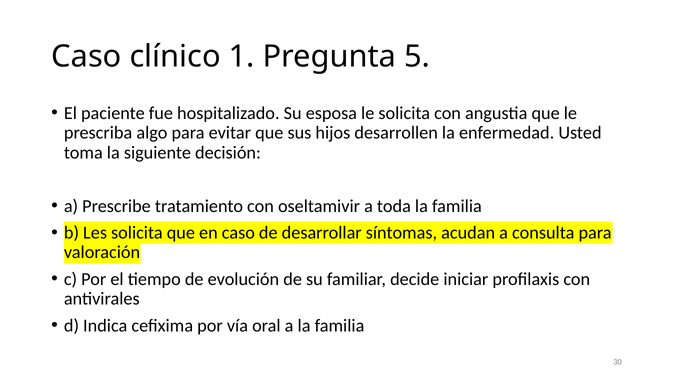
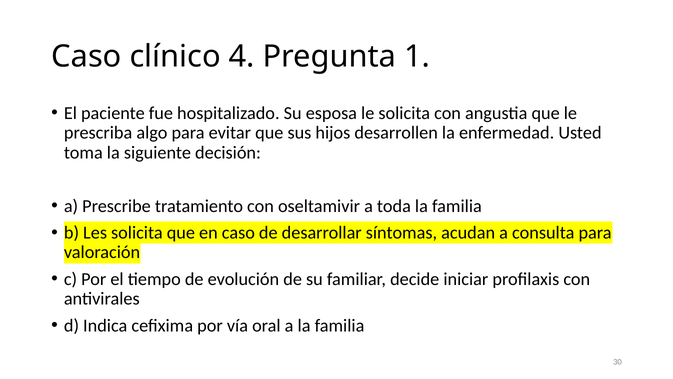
1: 1 -> 4 (242, 57)
5: 5 -> 1 (417, 57)
